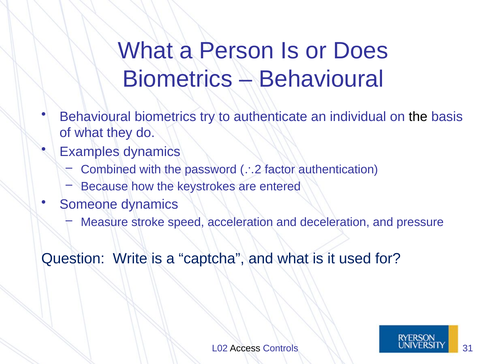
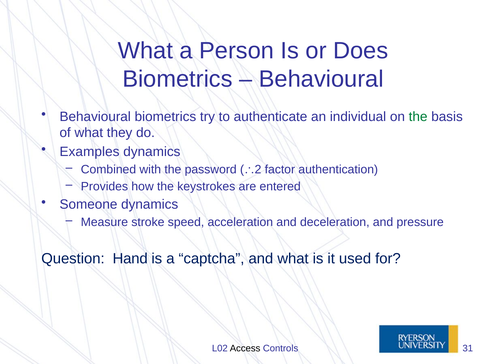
the colour: black -> green (418, 117)
Because: Because -> Provides (104, 187)
Write: Write -> Hand (130, 259)
